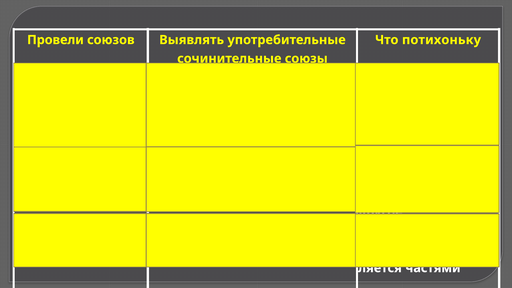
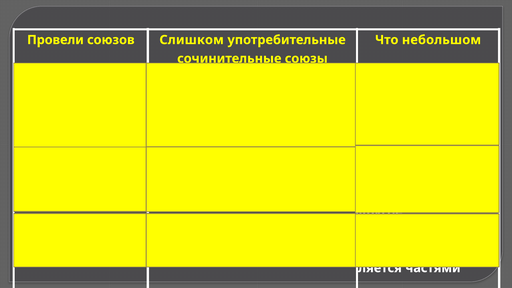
Выявлять: Выявлять -> Слишком (192, 40)
потихоньку: потихоньку -> небольшом (441, 40)
